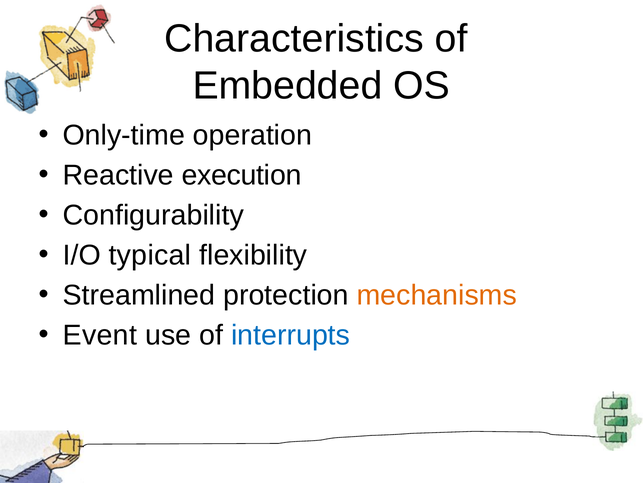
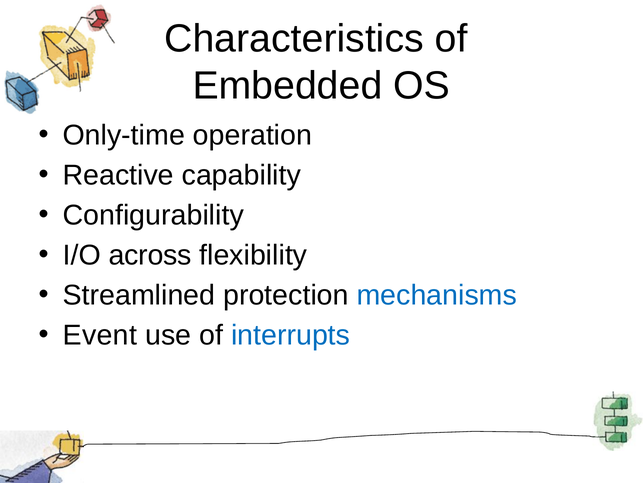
execution: execution -> capability (241, 175)
typical: typical -> across (150, 255)
mechanisms colour: orange -> blue (437, 295)
